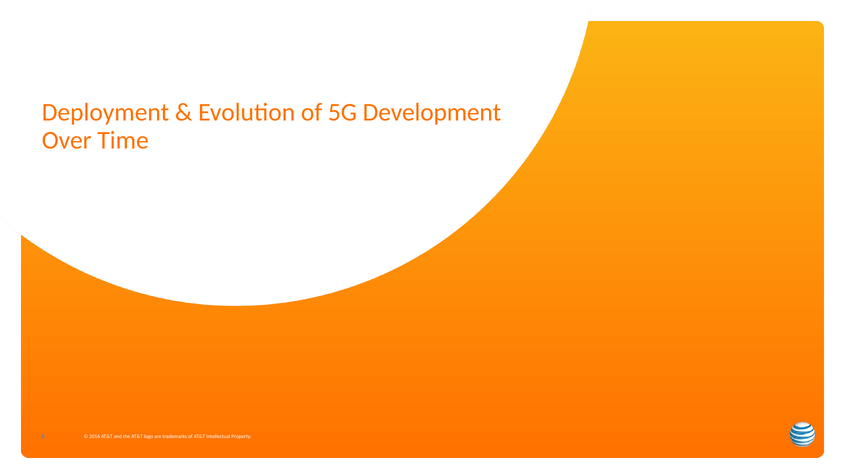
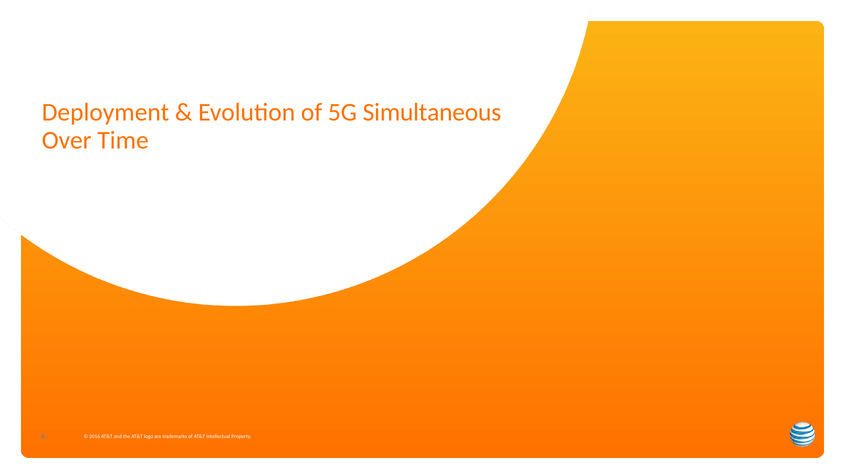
Development: Development -> Simultaneous (432, 112)
